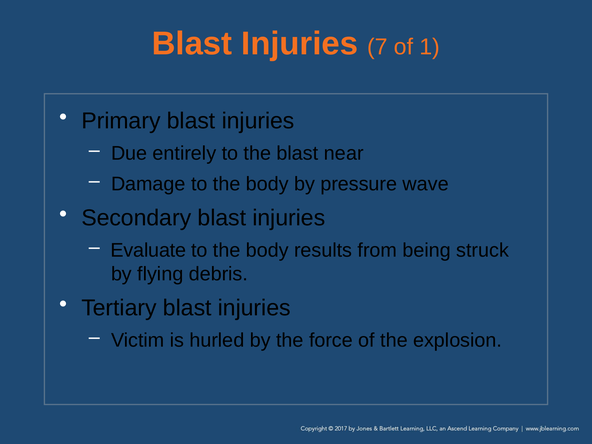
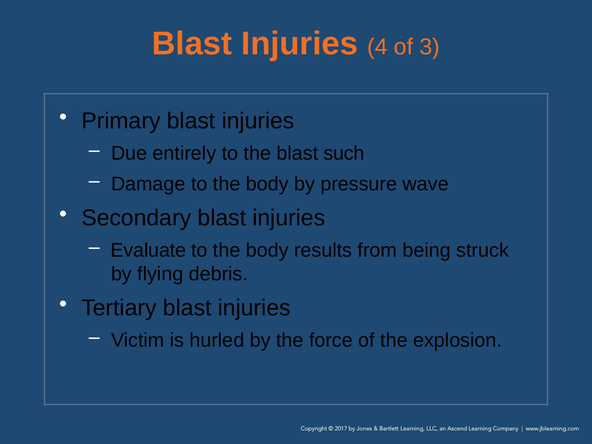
7: 7 -> 4 (377, 47)
1: 1 -> 3 (430, 47)
near: near -> such (344, 153)
